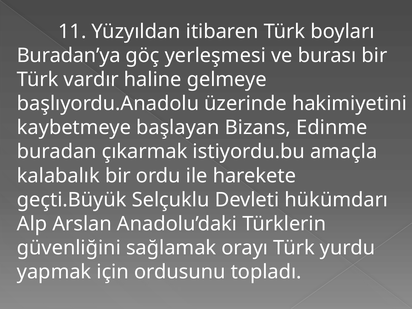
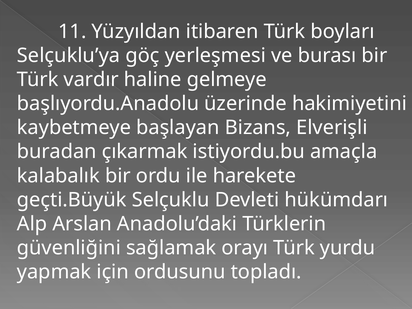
Buradan’ya: Buradan’ya -> Selçuklu’ya (69, 56)
Edinme: Edinme -> Elverişli (332, 128)
